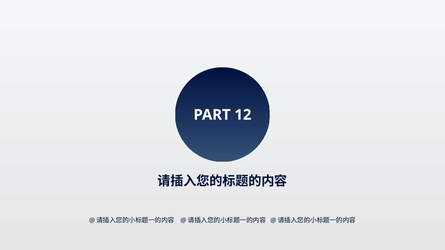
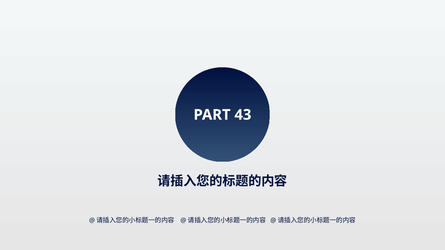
12: 12 -> 43 (243, 115)
